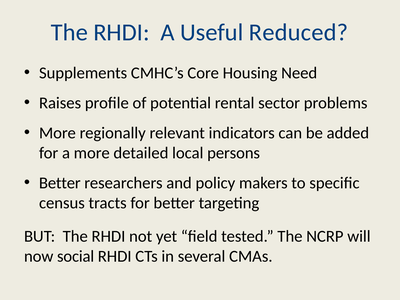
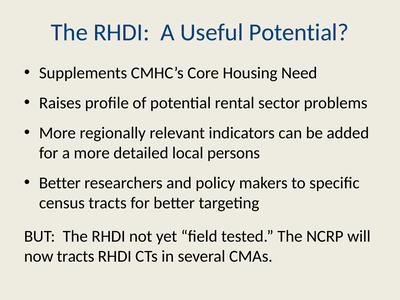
Useful Reduced: Reduced -> Potential (299, 33)
now social: social -> tracts (76, 256)
